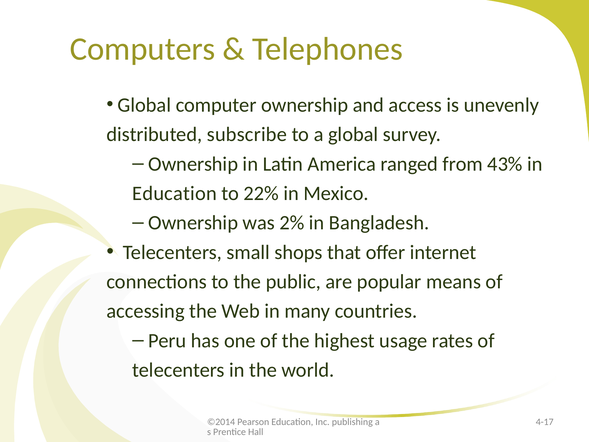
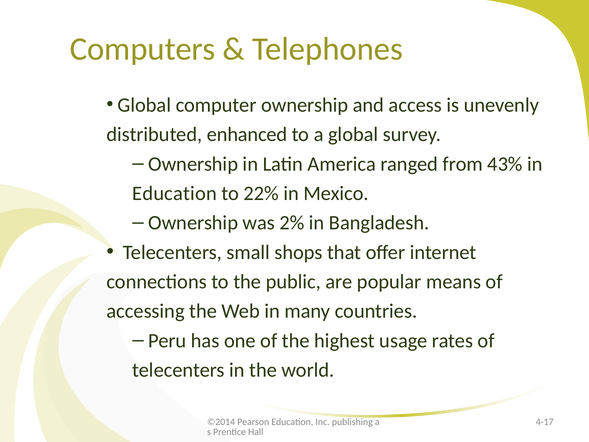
subscribe: subscribe -> enhanced (247, 134)
